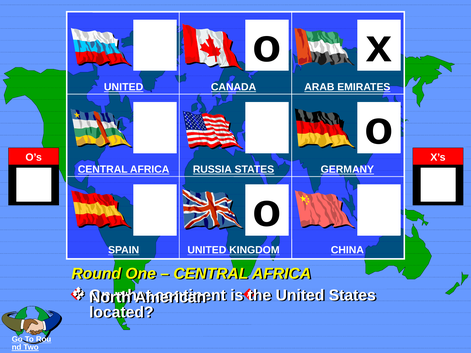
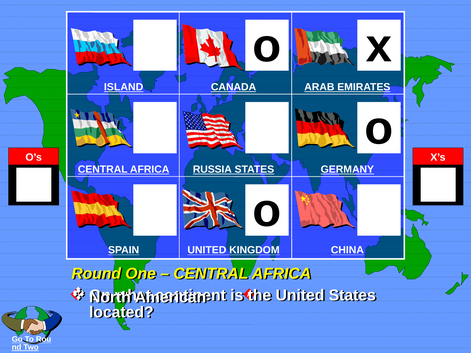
UNITED: UNITED -> ISLAND (124, 87)
